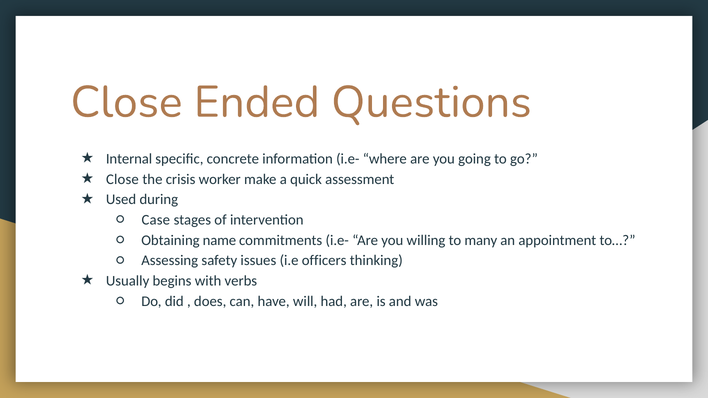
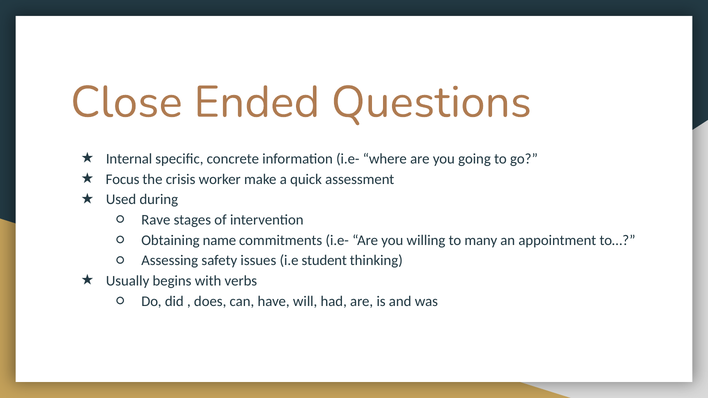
Close: Close -> Focus (123, 179)
Case: Case -> Rave (156, 220)
officers: officers -> student (324, 261)
